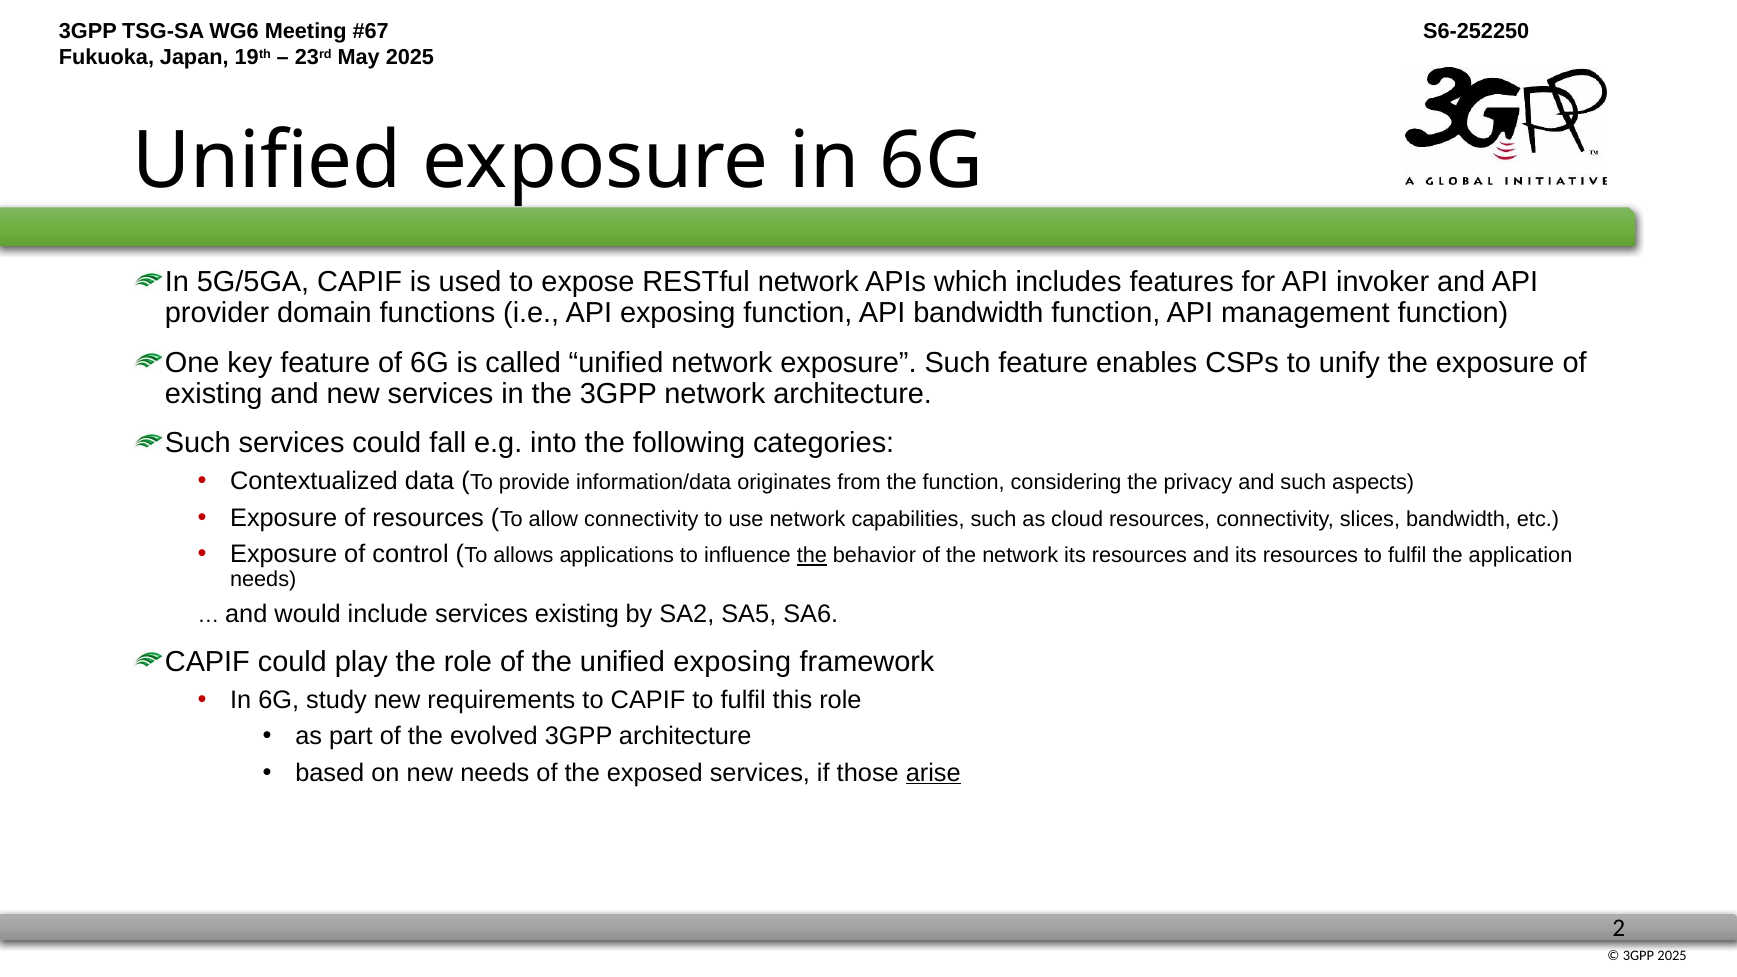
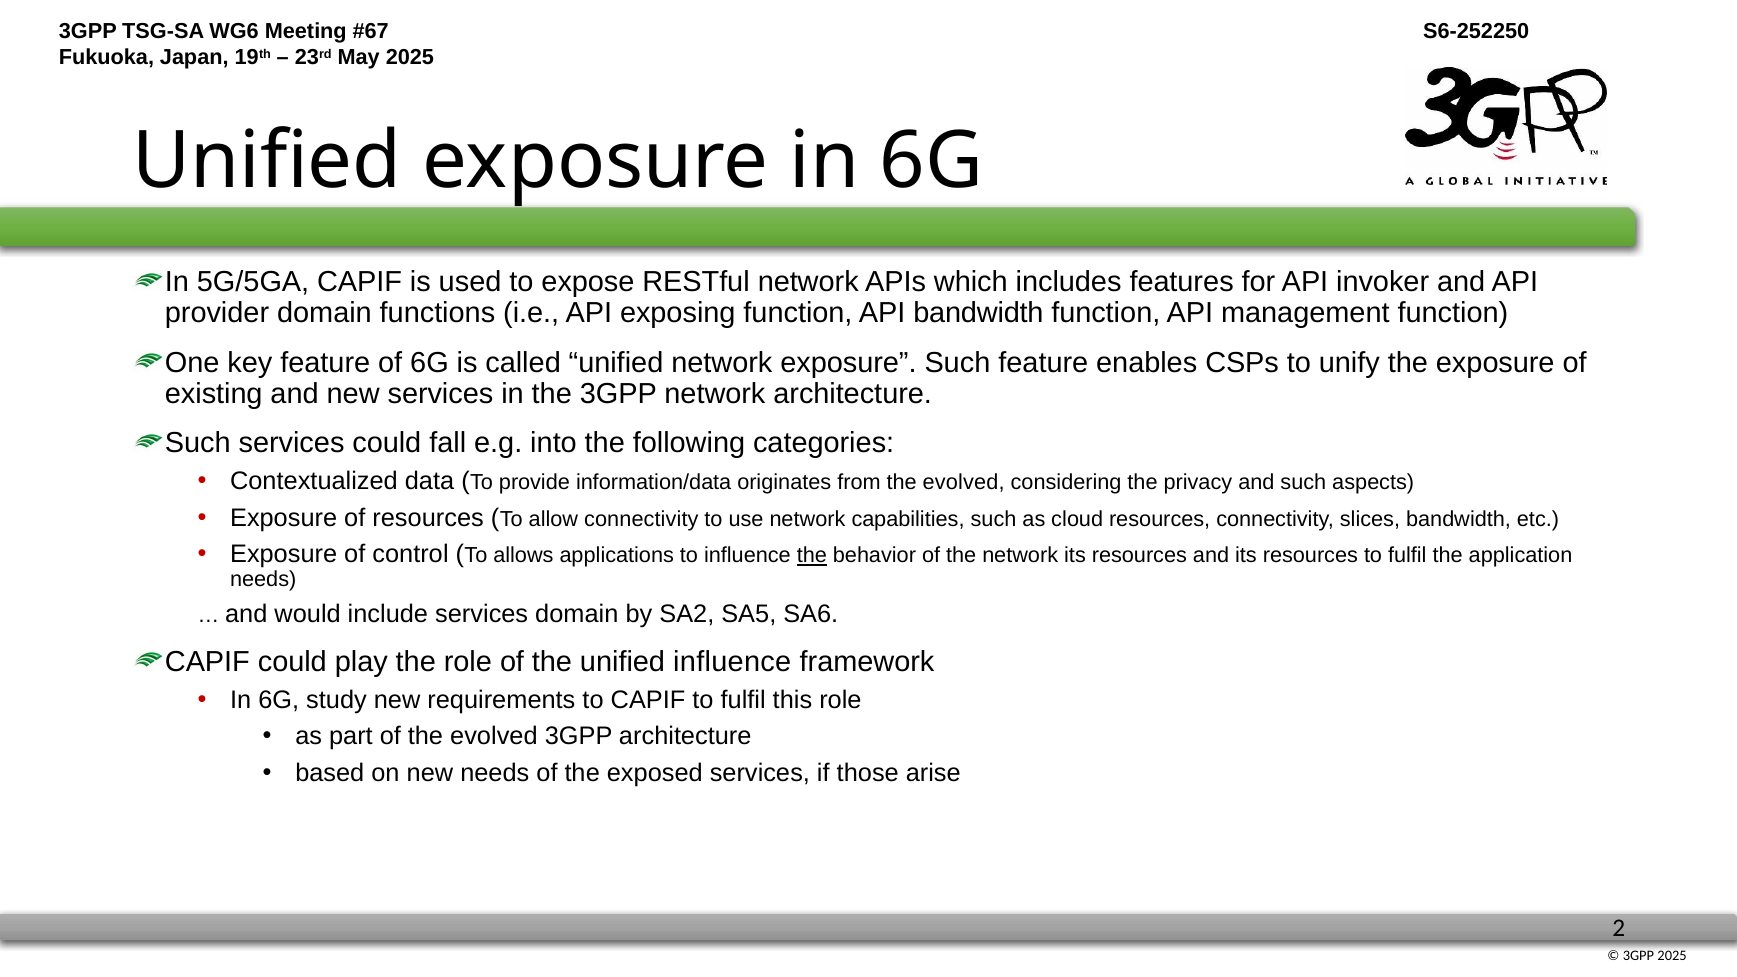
from the function: function -> evolved (964, 483)
services existing: existing -> domain (577, 614)
unified exposing: exposing -> influence (732, 662)
arise underline: present -> none (933, 773)
